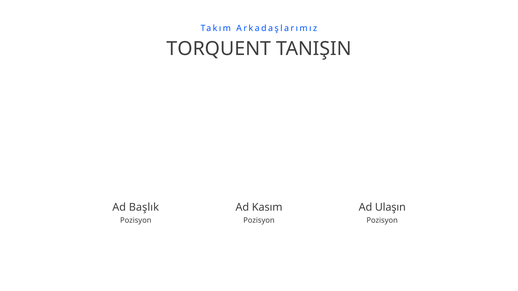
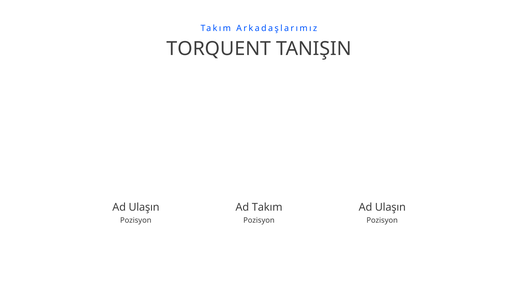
Başlık: Başlık -> Ulaşın (144, 207)
Ad Kasım: Kasım -> Takım (267, 207)
